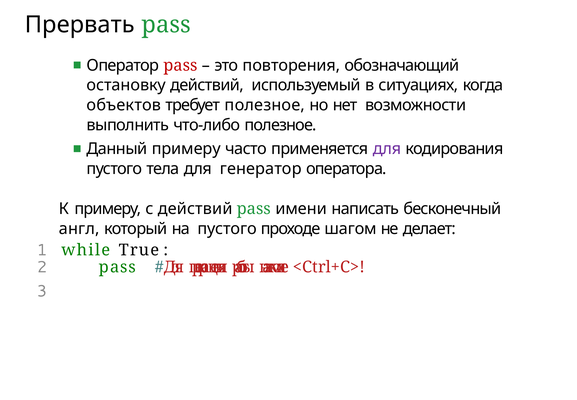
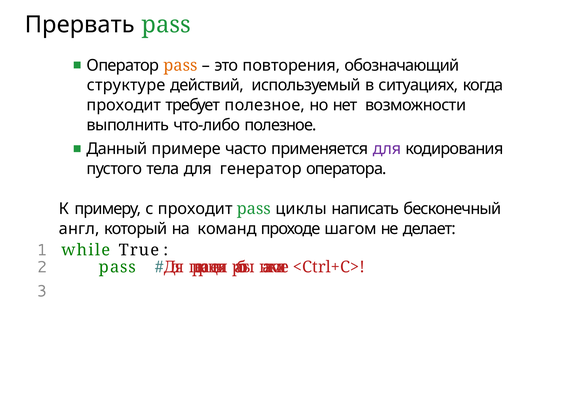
pass colour: red -> orange (180, 65)
остановку: остановку -> структуре (126, 85)
объектов: объектов -> проходит (124, 105)
Данный примеру: примеру -> примере (186, 149)
с действий: действий -> проходит (195, 209)
имени: имени -> циклы (301, 209)
на пустого: пустого -> команд (227, 228)
